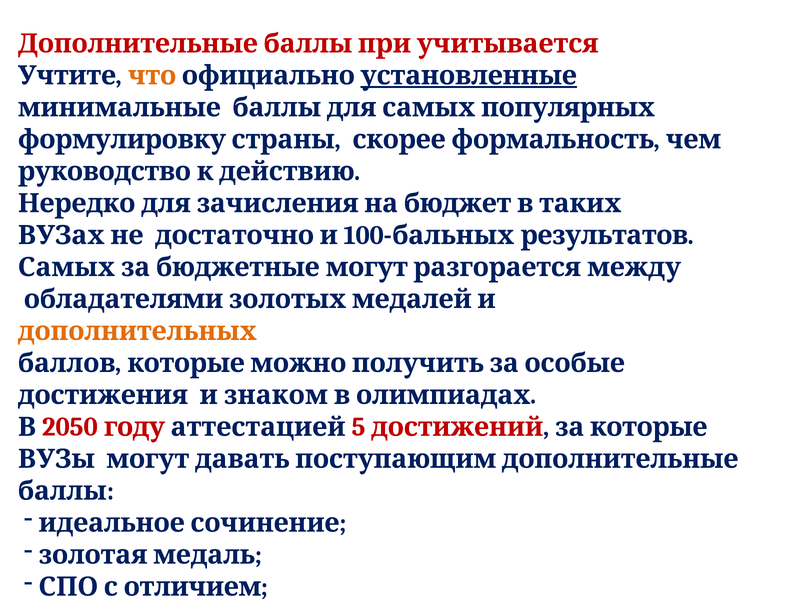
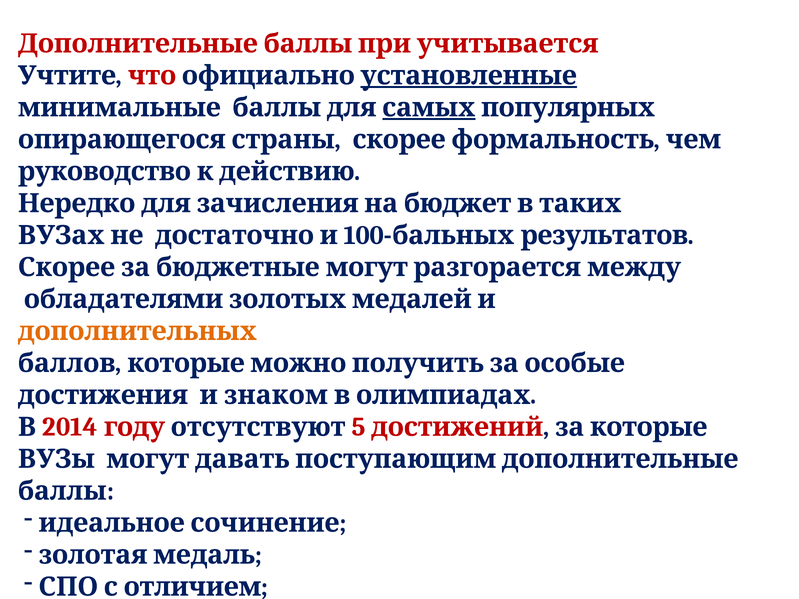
что colour: orange -> red (152, 76)
самых underline: none -> present (429, 108)
формулировку: формулировку -> опирающегося (122, 140)
Самых: Самых -> Скорее (67, 267)
2050: 2050 -> 2014 (70, 427)
аттестацией: аттестацией -> отсутствуют (258, 427)
